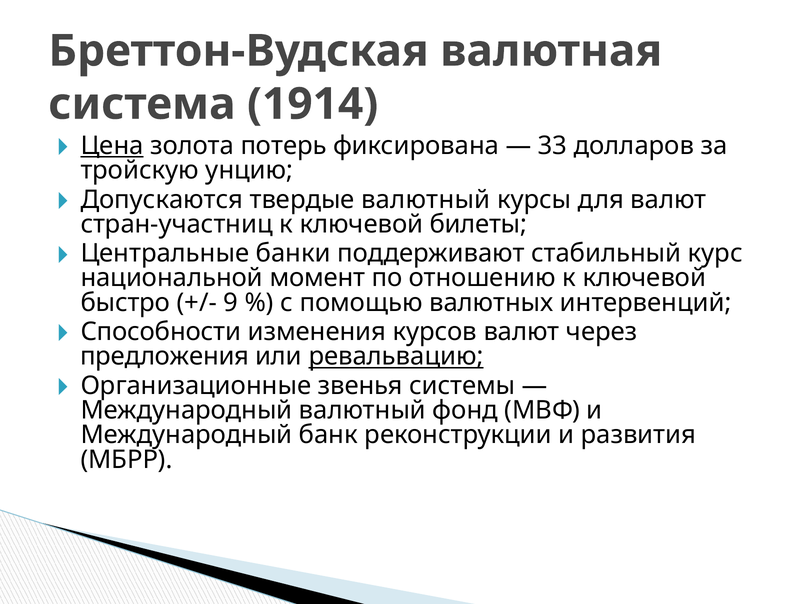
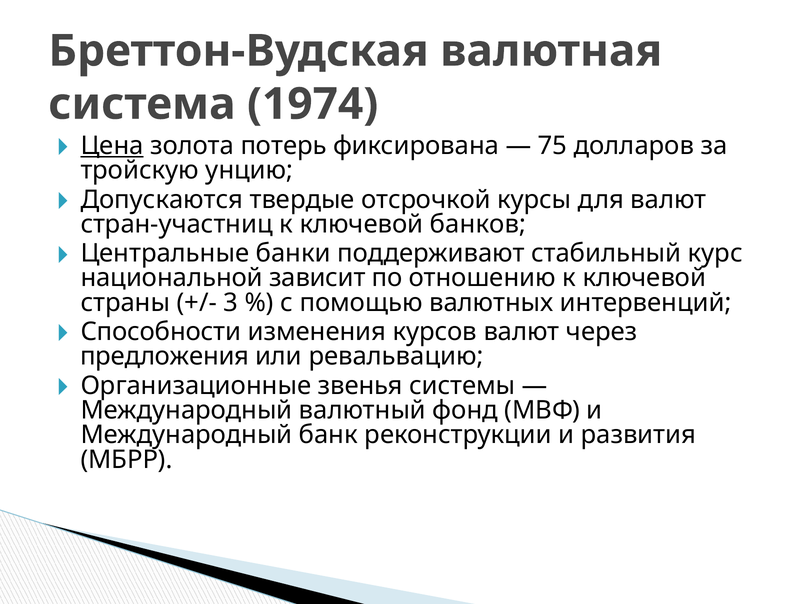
1914: 1914 -> 1974 (313, 104)
33: 33 -> 75 (552, 146)
твердые валютный: валютный -> отсрочкой (426, 199)
билеты: билеты -> банков (478, 224)
момент: момент -> зависит (317, 278)
быстро: быстро -> страны (125, 303)
9: 9 -> 3 (231, 303)
ревальвацию underline: present -> none (396, 356)
